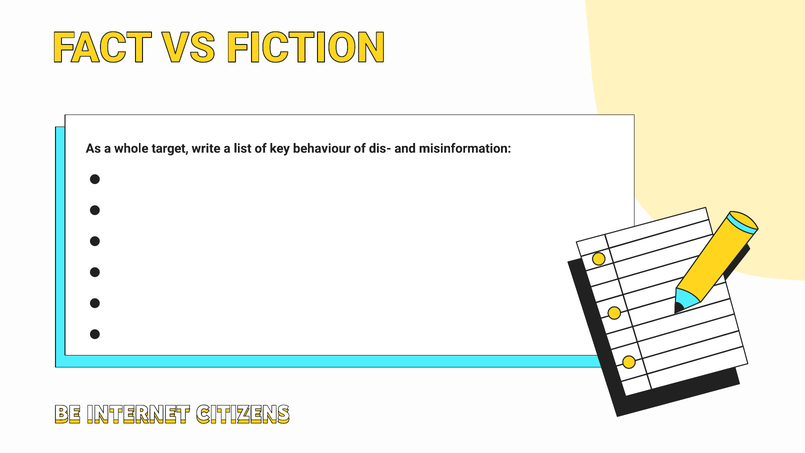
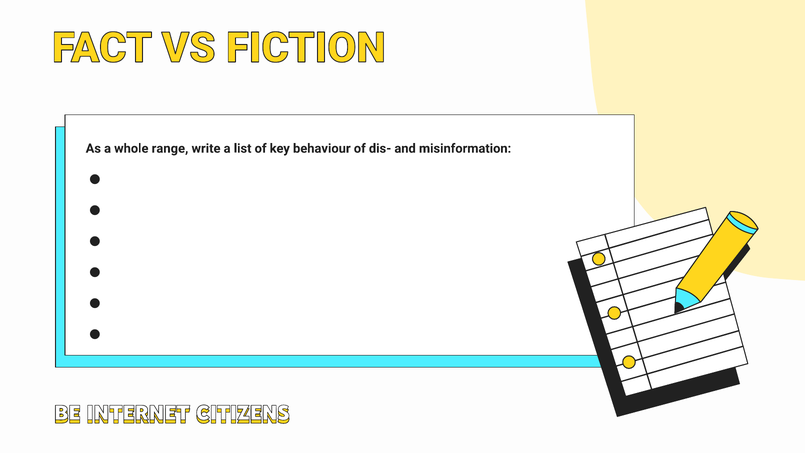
target: target -> range (170, 148)
